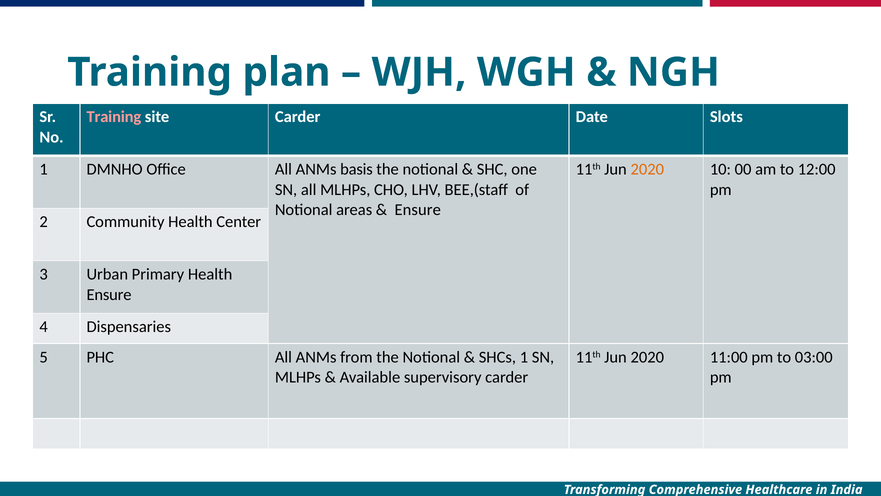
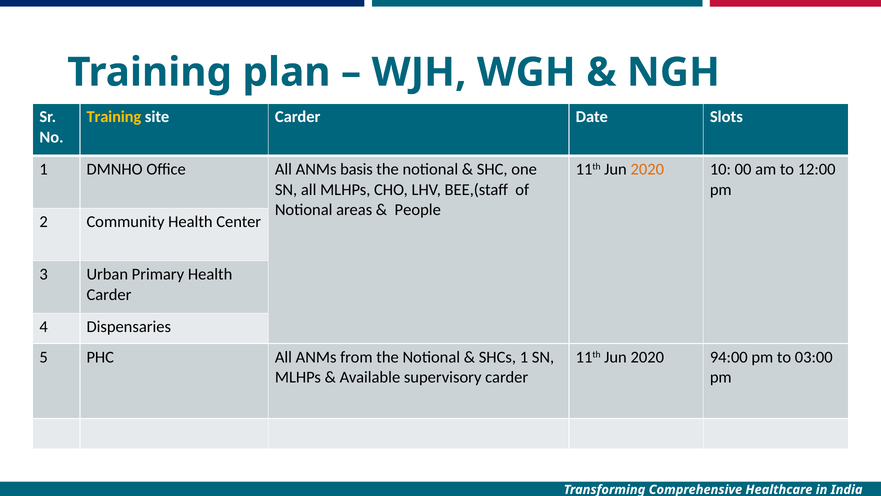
Training colour: pink -> yellow (114, 117)
Ensure: Ensure -> People (418, 210)
Ensure: Ensure -> Carder (109, 294)
11:00: 11:00 -> 94:00 (729, 357)
